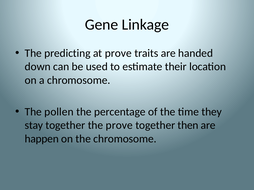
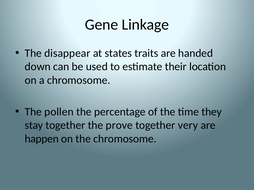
predicting: predicting -> disappear (67, 53)
at prove: prove -> states (118, 53)
then: then -> very (188, 126)
